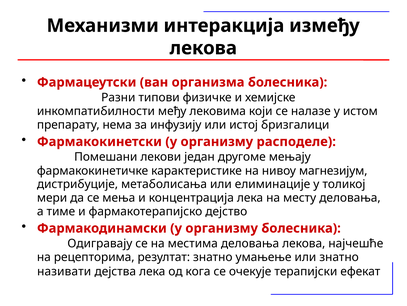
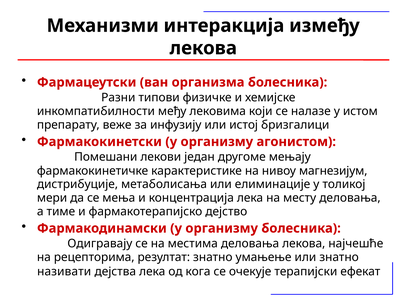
нема: нема -> веже (117, 125)
расподеле: расподеле -> агонистом (296, 141)
